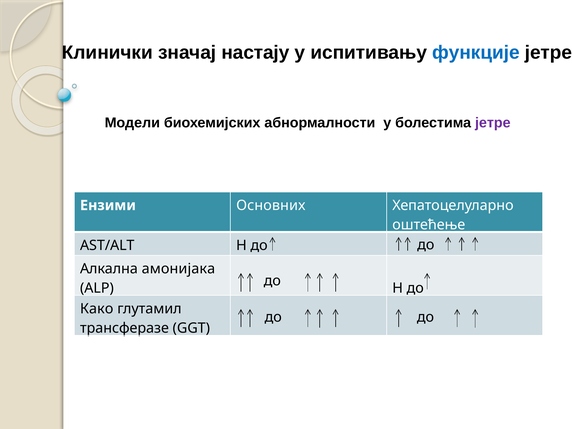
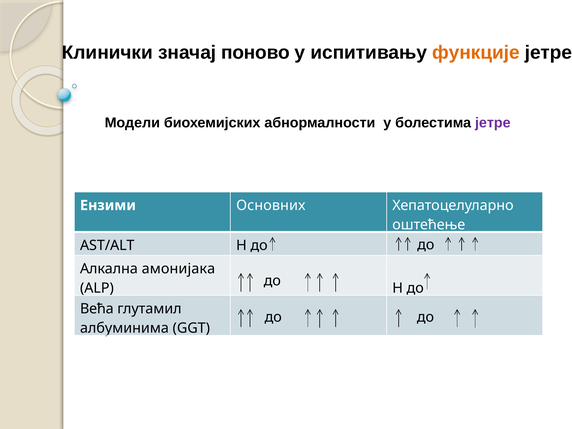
настају: настају -> поново (256, 53)
функције colour: blue -> orange (476, 53)
Како: Како -> Већа (97, 309)
трансферазе: трансферазе -> албуминима (124, 328)
